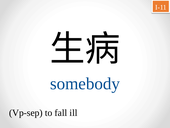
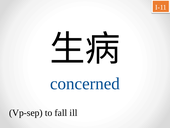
somebody: somebody -> concerned (85, 83)
